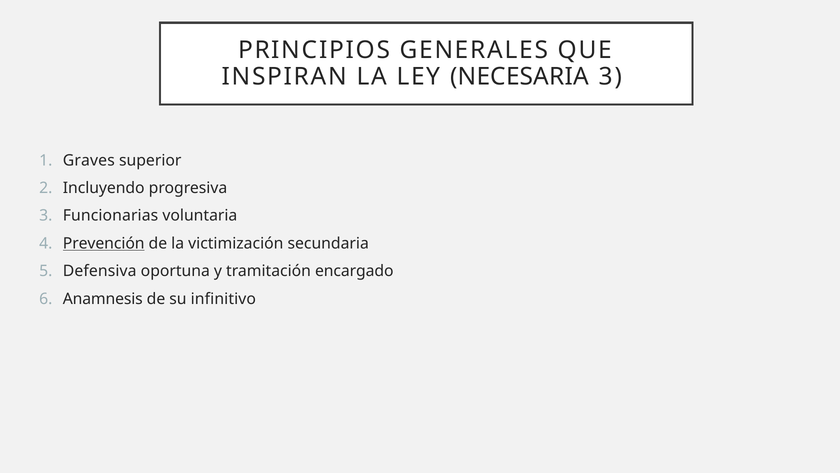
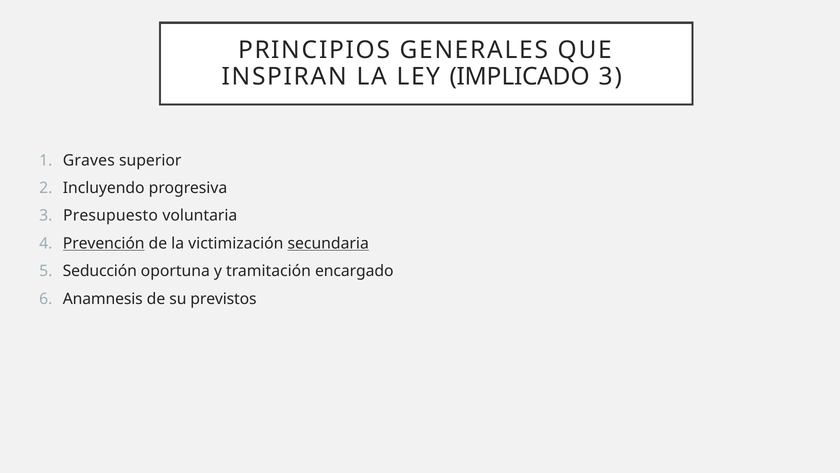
NECESARIA: NECESARIA -> IMPLICADO (520, 77)
Funcionarias: Funcionarias -> Presupuesto (111, 216)
secundaria underline: none -> present (328, 243)
Defensiva: Defensiva -> Seducción (100, 271)
infinitivo: infinitivo -> previstos (223, 299)
